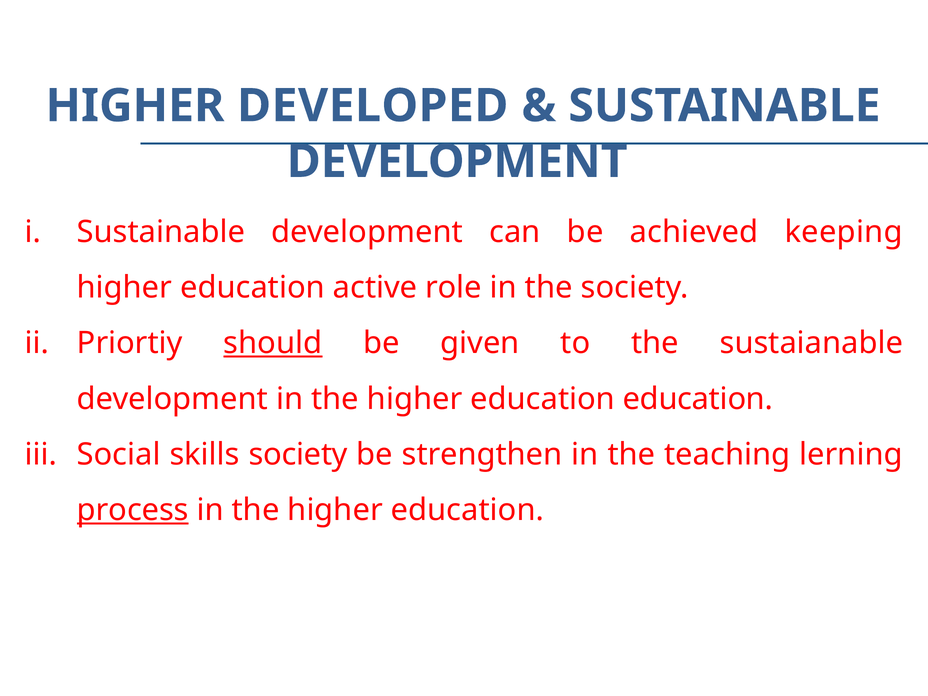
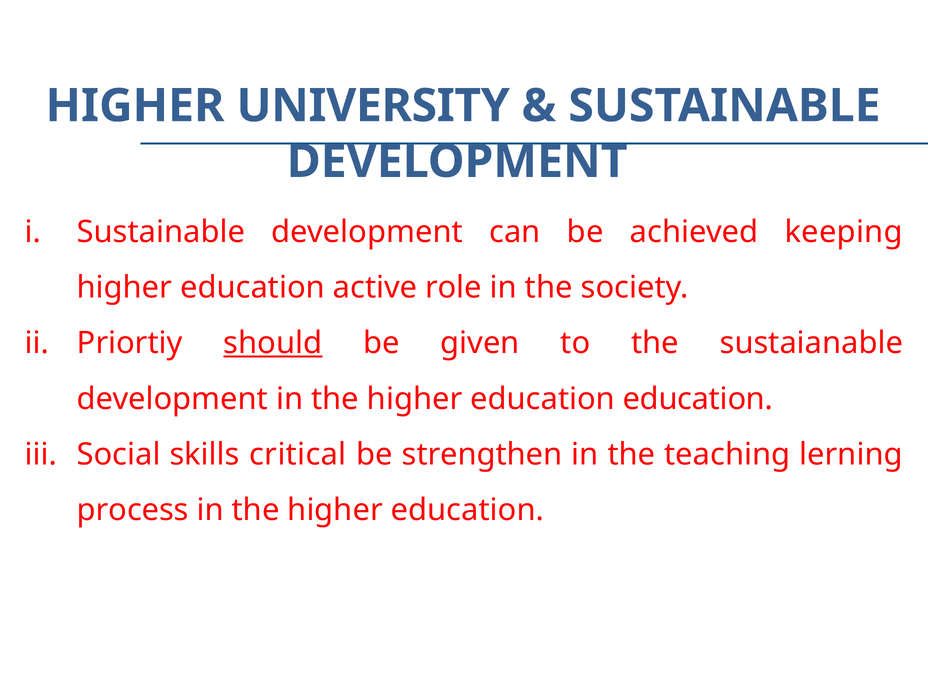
DEVELOPED: DEVELOPED -> UNIVERSITY (373, 106)
skills society: society -> critical (298, 455)
process underline: present -> none (133, 510)
